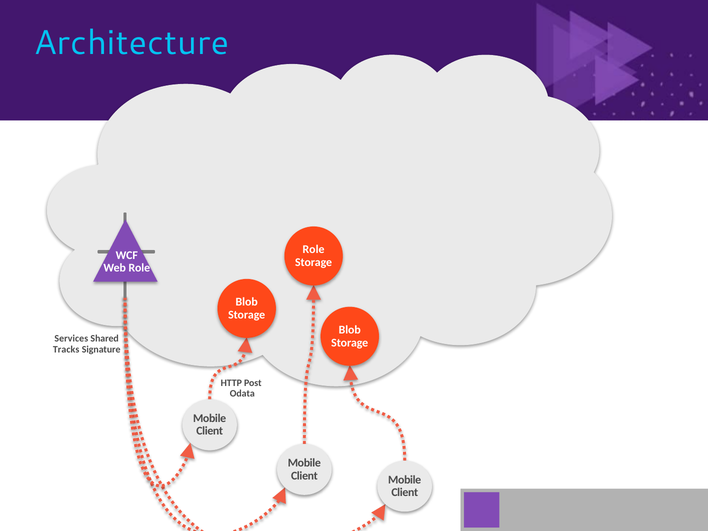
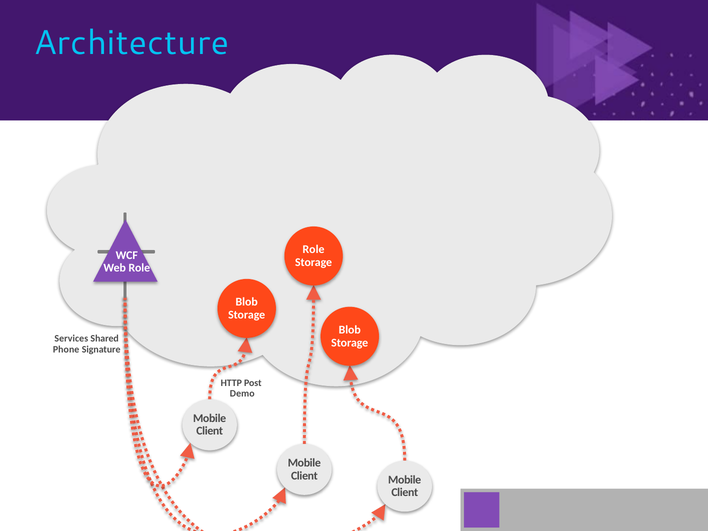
Tracks: Tracks -> Phone (66, 349)
Odata: Odata -> Demo (242, 393)
